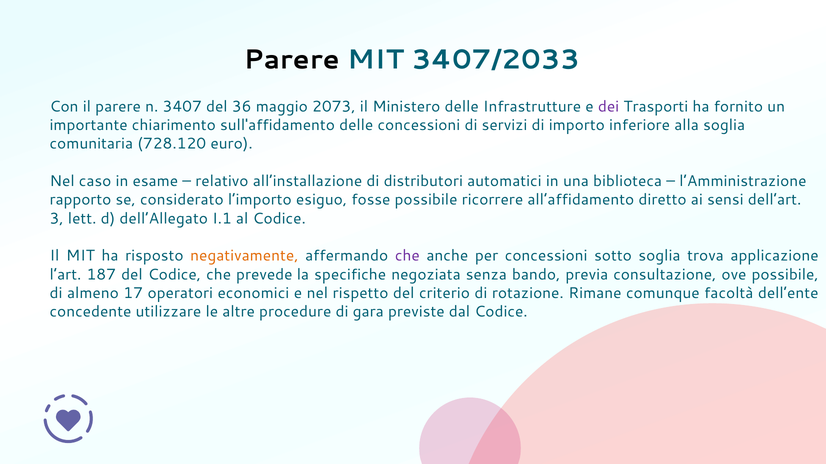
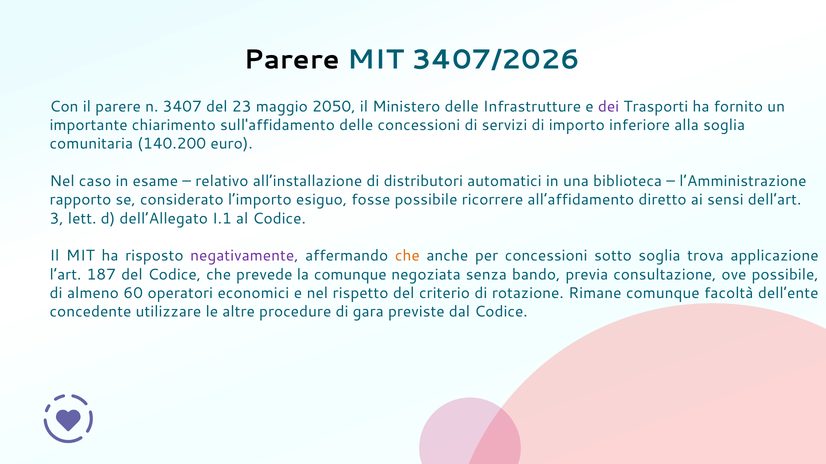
3407/2033: 3407/2033 -> 3407/2026 (496, 60)
36: 36 -> 23 (242, 107)
2073: 2073 -> 2050 (334, 107)
728.120: 728.120 -> 140.200 (172, 144)
negativamente colour: orange -> purple (244, 256)
che colour: purple -> orange (407, 256)
la specifiche: specifiche -> comunque (350, 275)
17: 17 -> 60 (133, 293)
